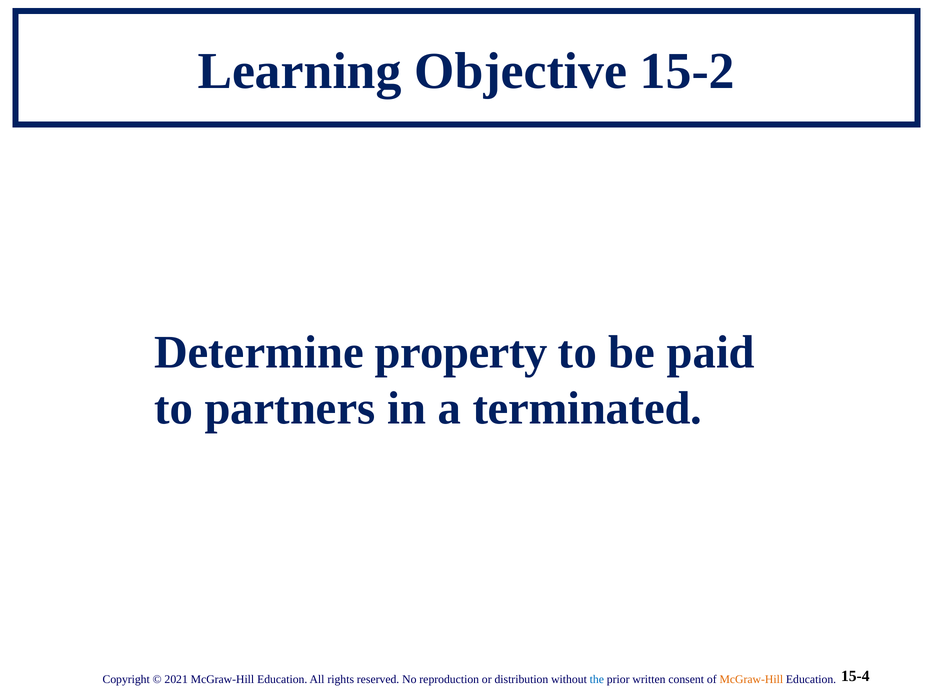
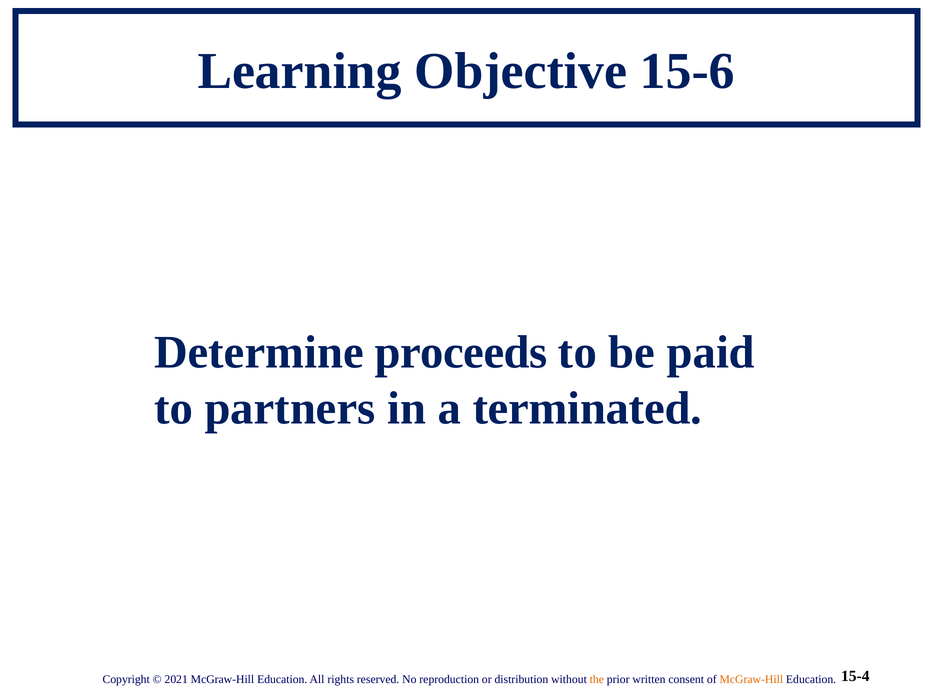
15-2: 15-2 -> 15-6 (687, 71)
property: property -> proceeds (461, 352)
the colour: blue -> orange (597, 679)
